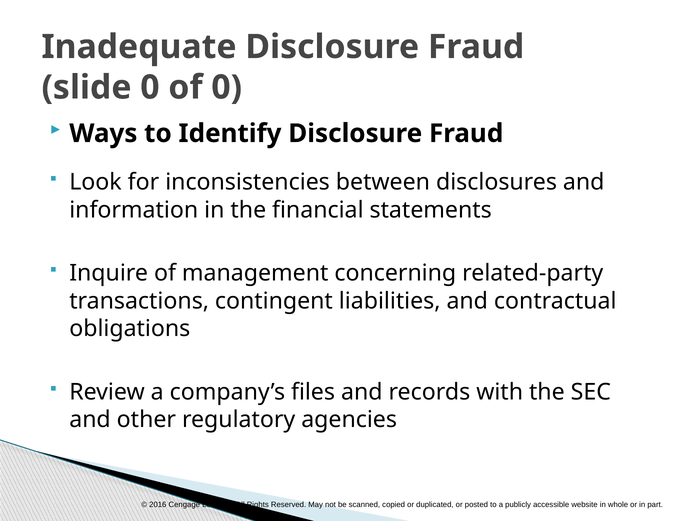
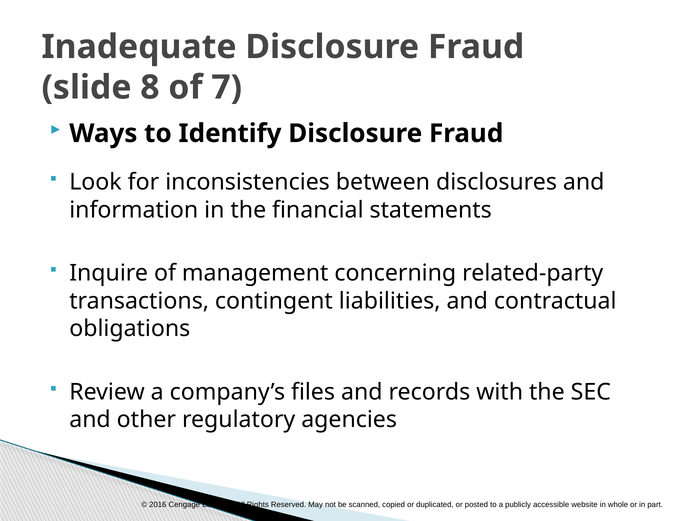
slide 0: 0 -> 8 (150, 87)
of 0: 0 -> 7 (227, 87)
